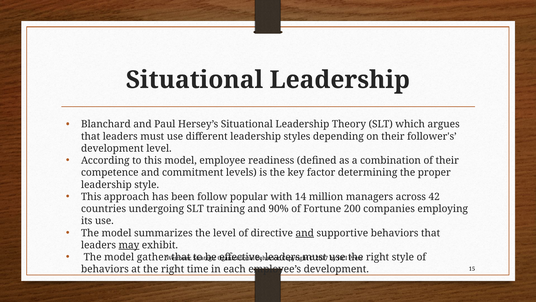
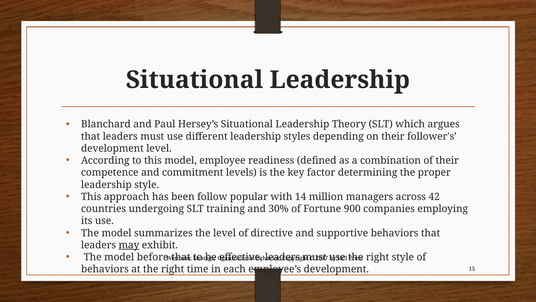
90%: 90% -> 30% (279, 209)
200: 200 -> 900 (352, 209)
and underline: present -> none (305, 233)
gather: gather -> before (153, 257)
